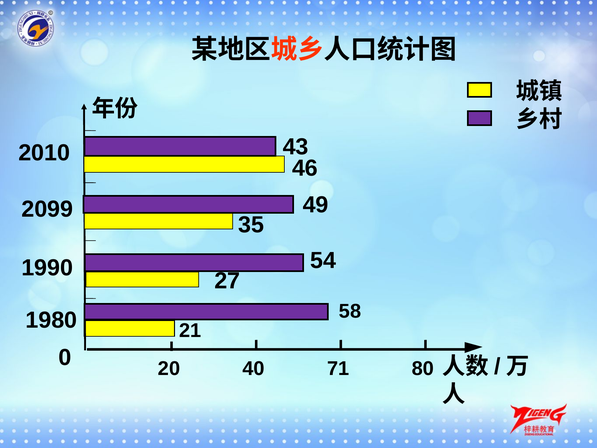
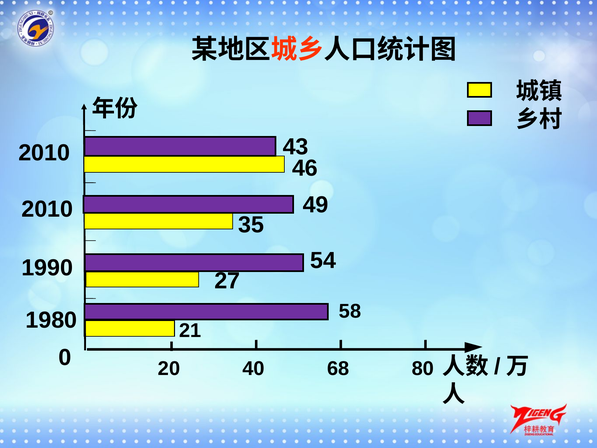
2099: 2099 -> 2010 (47, 209)
71: 71 -> 68 (338, 369)
